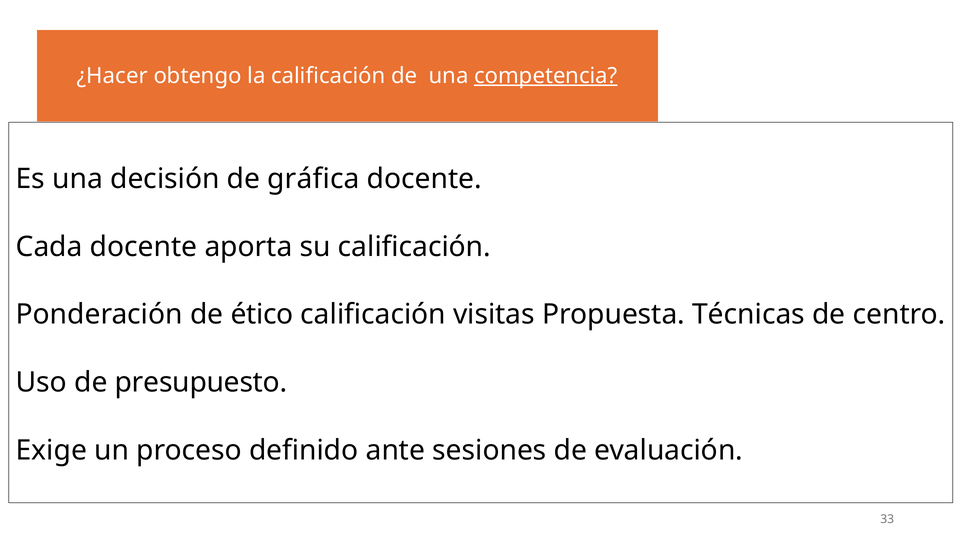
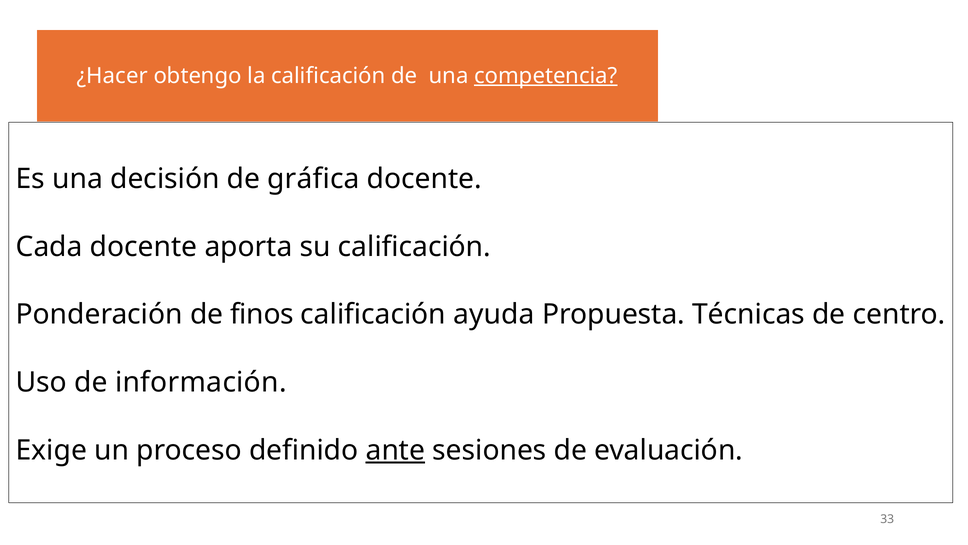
ético: ético -> finos (262, 314)
visitas: visitas -> ayuda (494, 314)
presupuesto: presupuesto -> información (201, 382)
ante underline: none -> present (395, 450)
